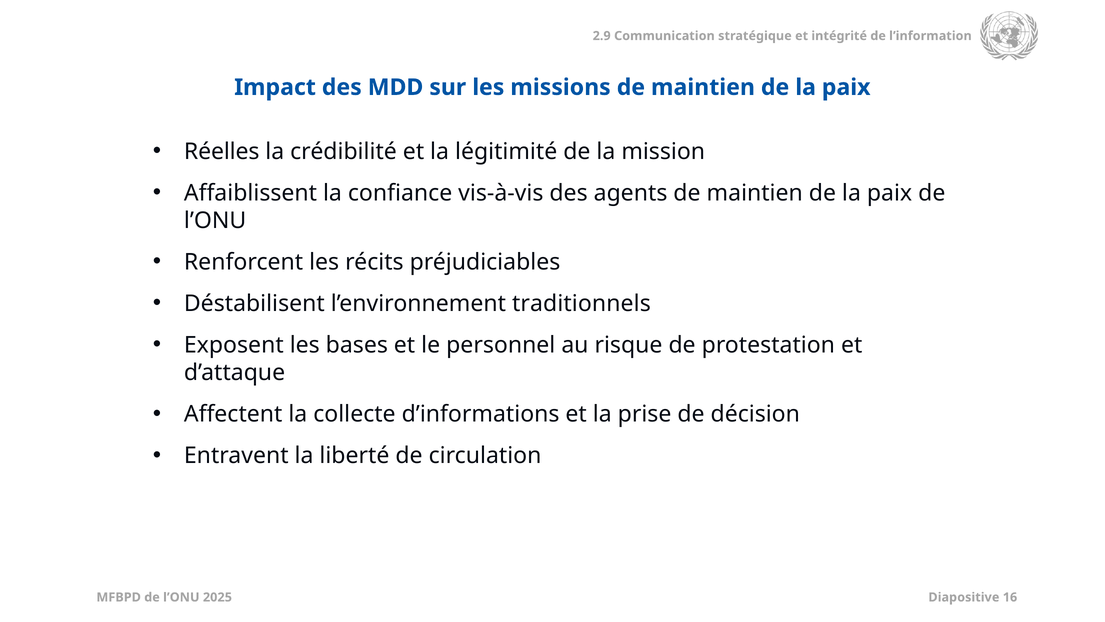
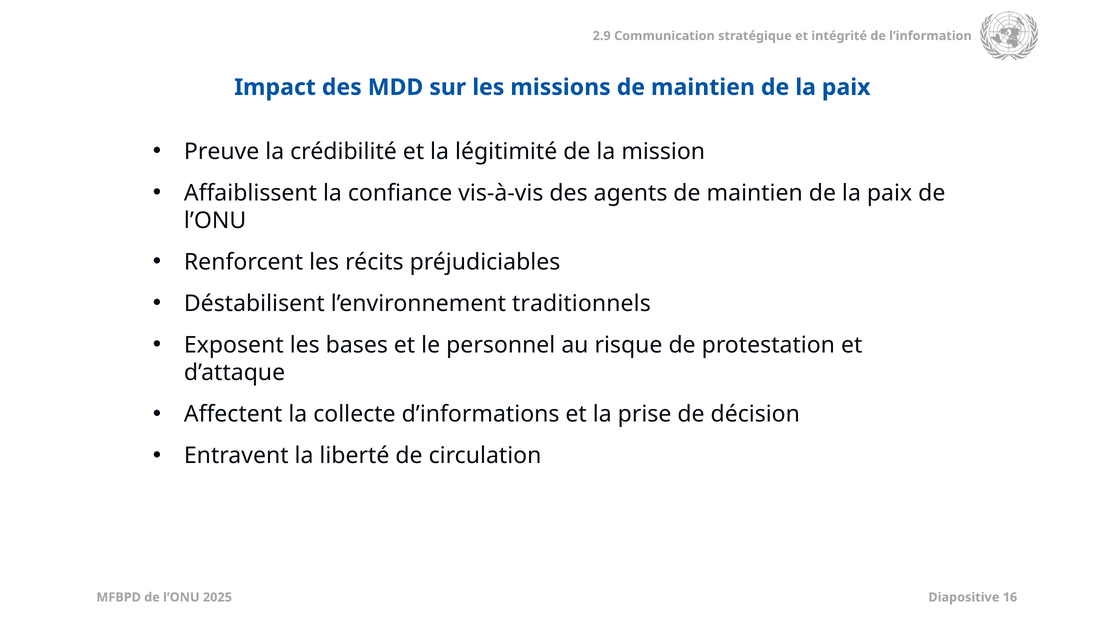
Réelles: Réelles -> Preuve (222, 151)
